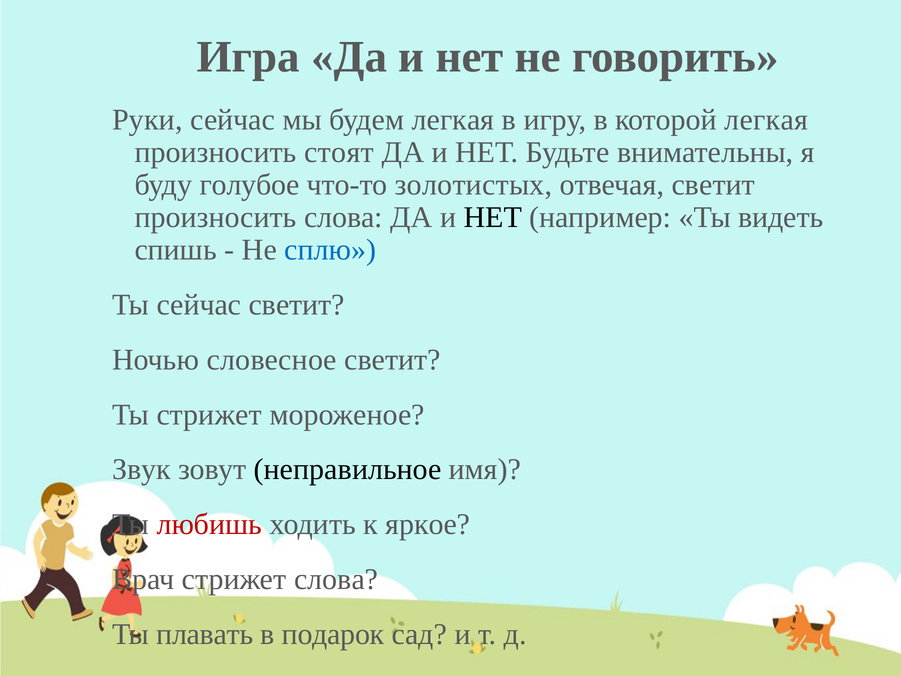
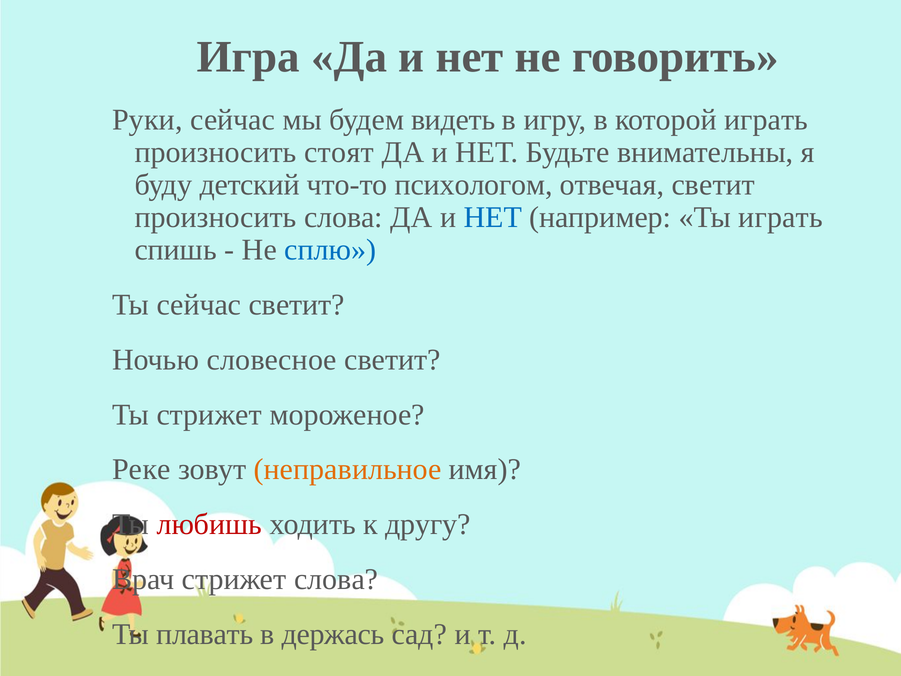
будем легкая: легкая -> видеть (453, 120)
которой легкая: легкая -> играть (766, 120)
голубое: голубое -> детский (250, 185)
золотистых: золотистых -> психологом (474, 185)
НЕТ colour: black -> blue (493, 217)
Ты видеть: видеть -> играть (781, 217)
Звук: Звук -> Реке (141, 469)
неправильное colour: black -> orange (348, 469)
яркое: яркое -> другу (428, 524)
подарок: подарок -> держась (333, 634)
